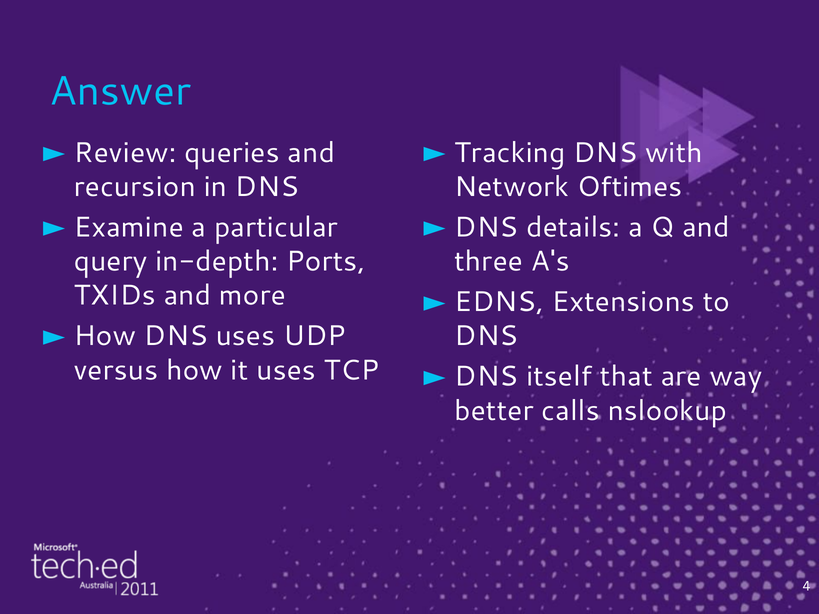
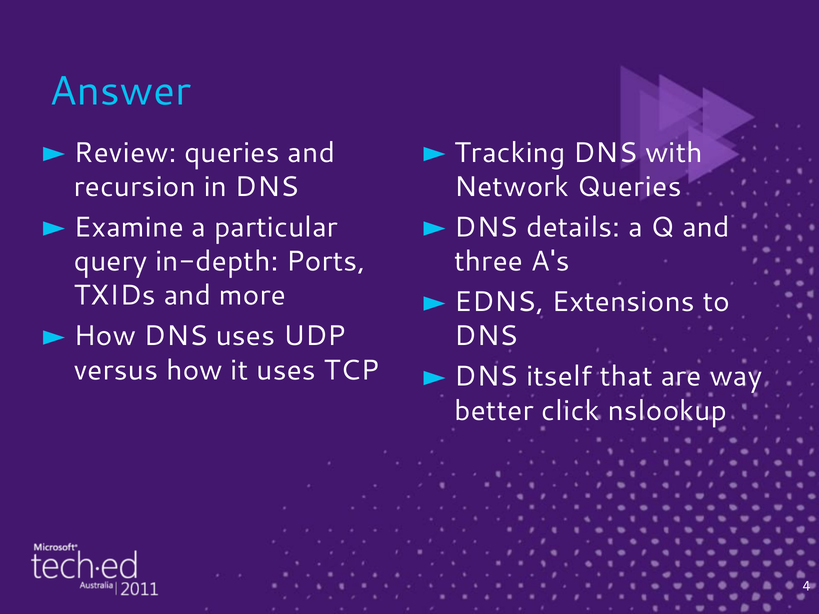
Network Oftimes: Oftimes -> Queries (630, 187)
calls: calls -> click (571, 411)
